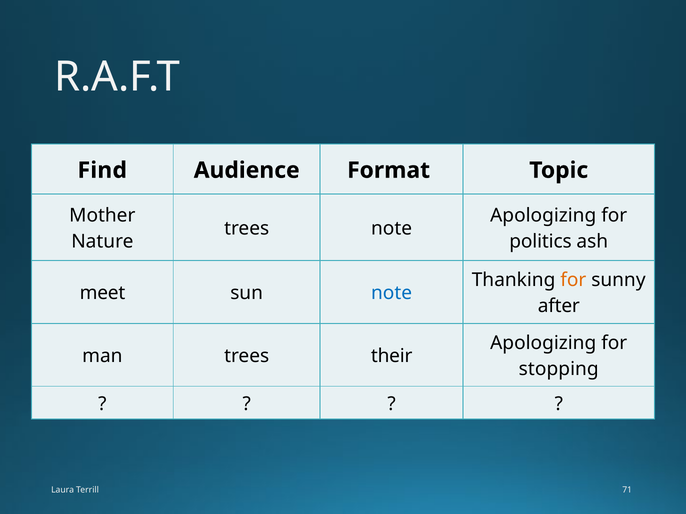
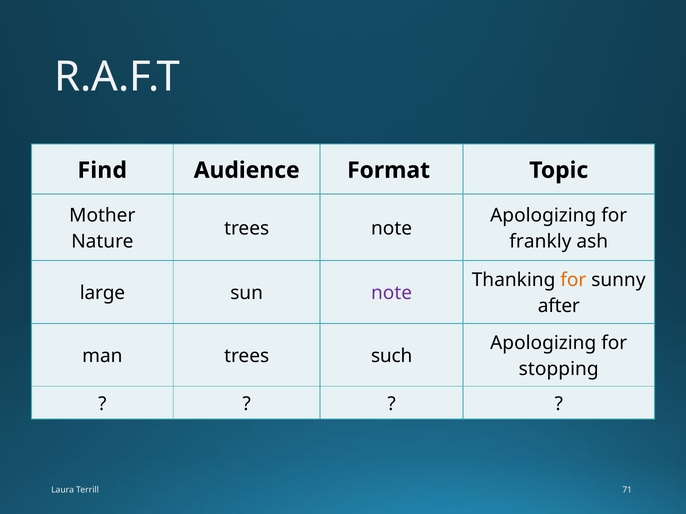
politics: politics -> frankly (540, 242)
meet: meet -> large (102, 293)
note colour: blue -> purple (392, 293)
their: their -> such (392, 356)
